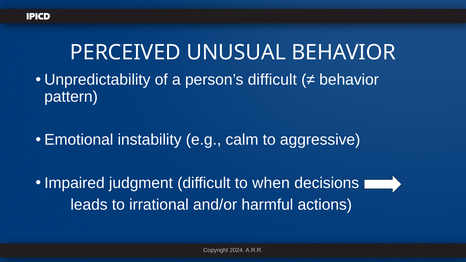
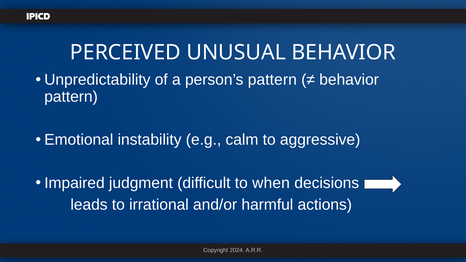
person’s difficult: difficult -> pattern (272, 80)
